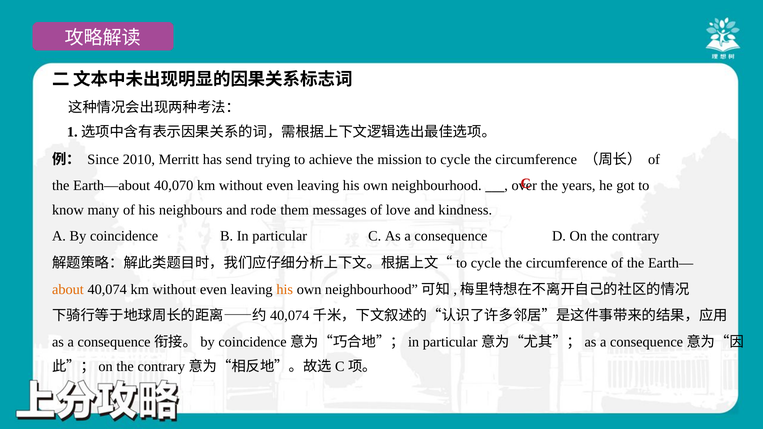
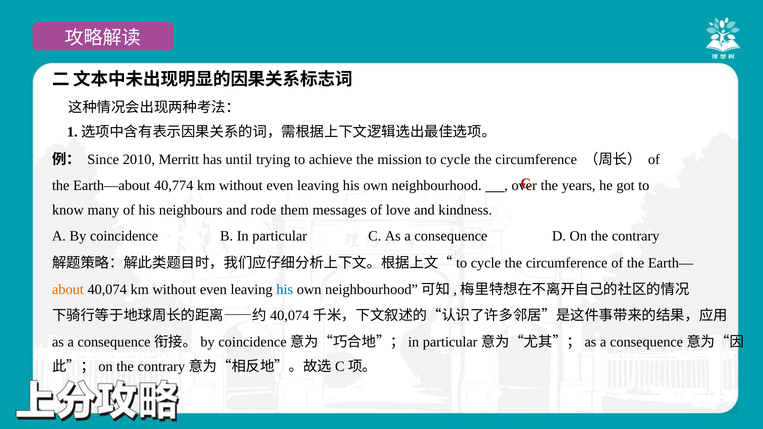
send: send -> until (239, 159)
40,070: 40,070 -> 40,774 (174, 186)
his colour: orange -> blue (285, 290)
